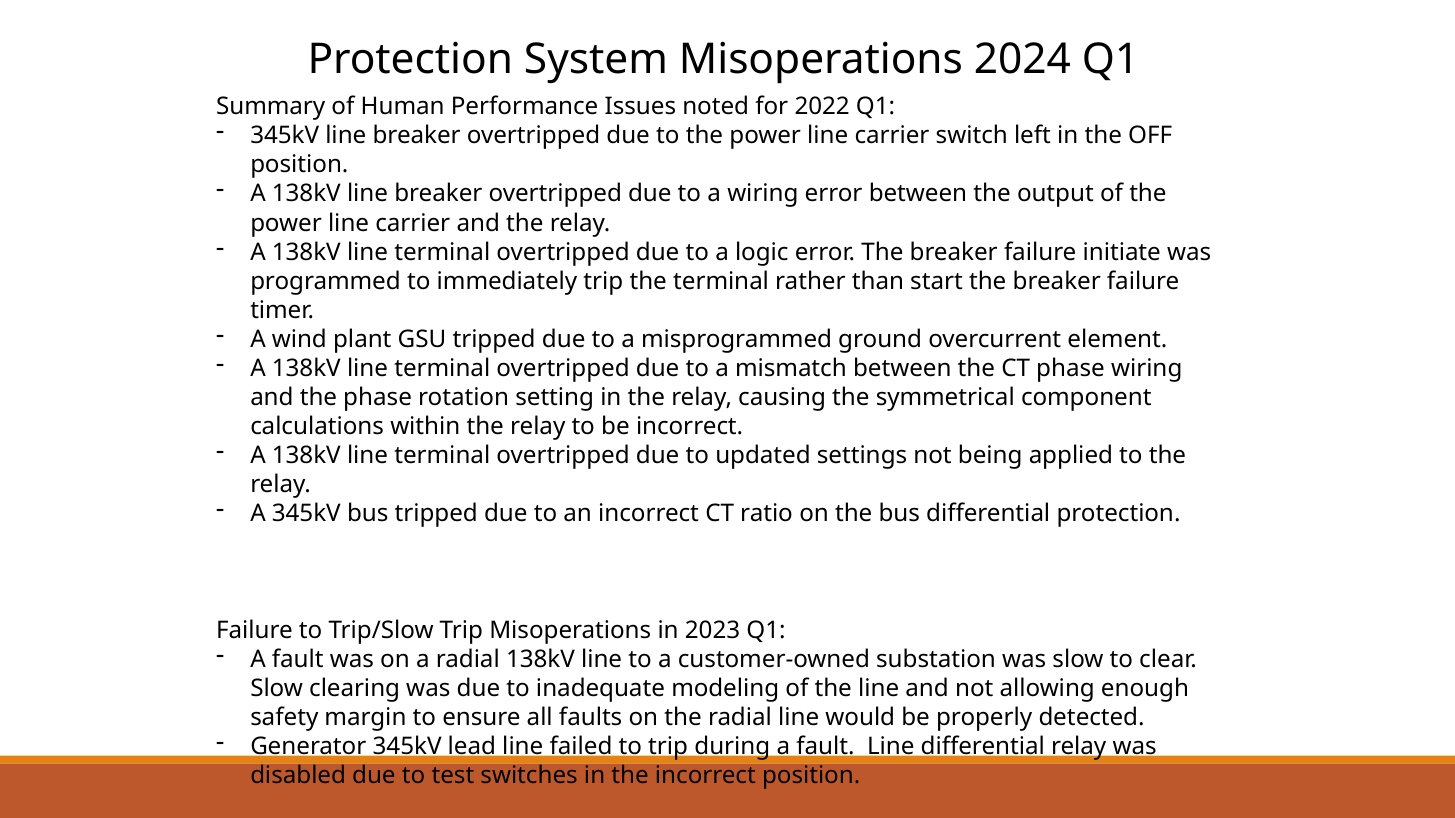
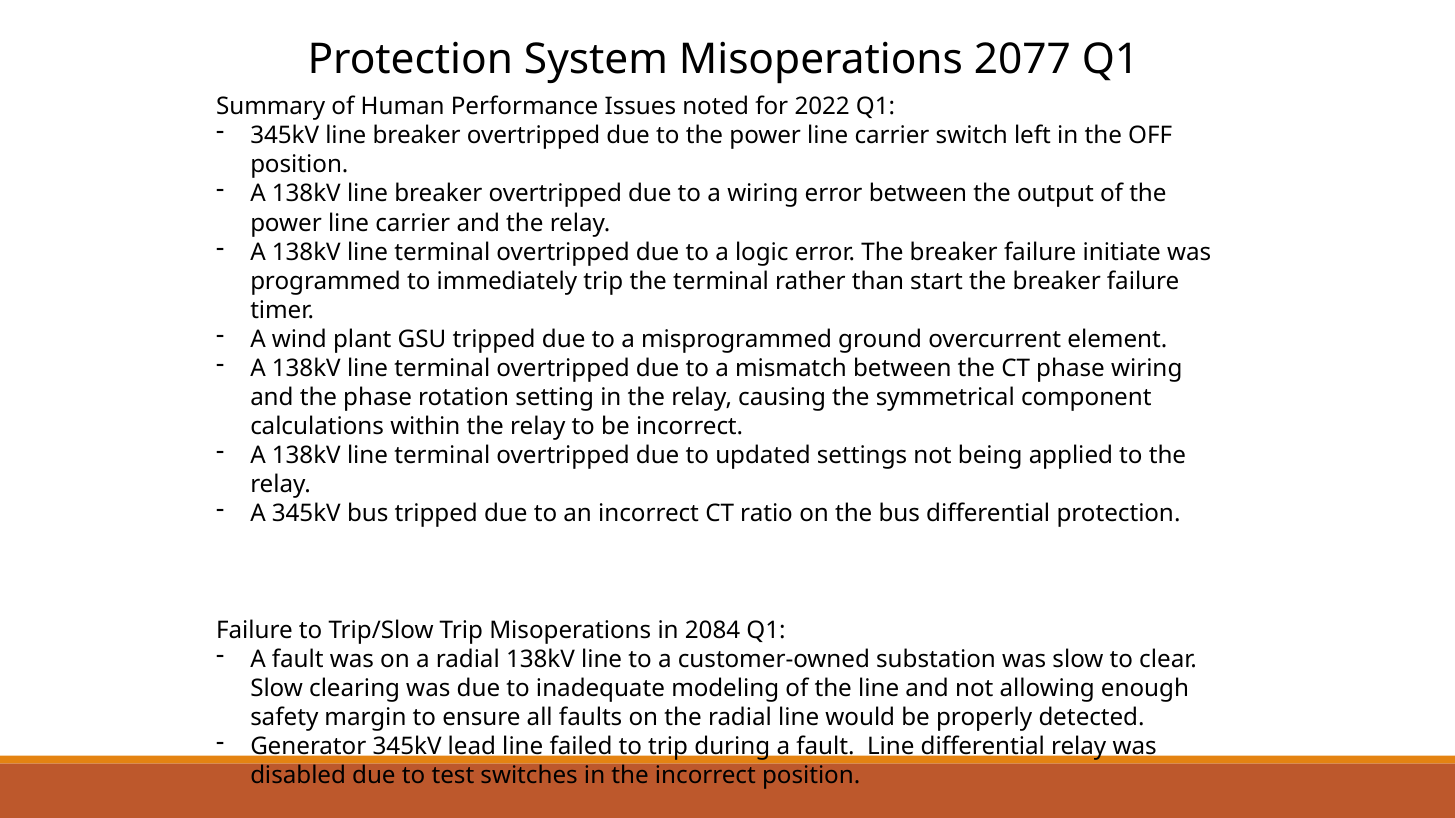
2024: 2024 -> 2077 (1022, 60)
2023: 2023 -> 2084 (713, 630)
